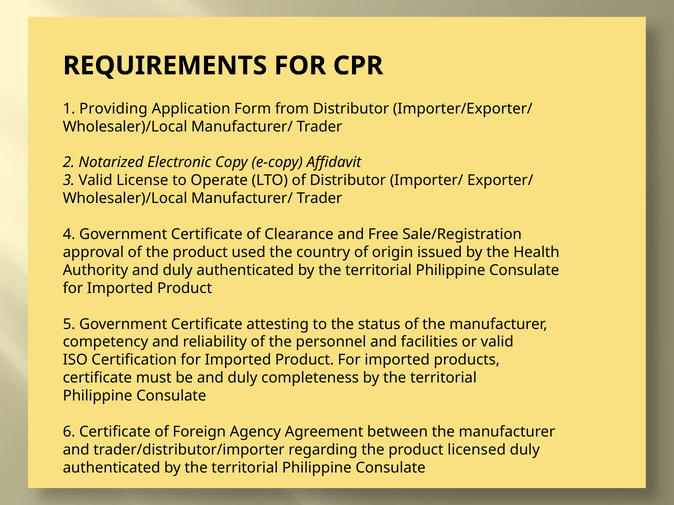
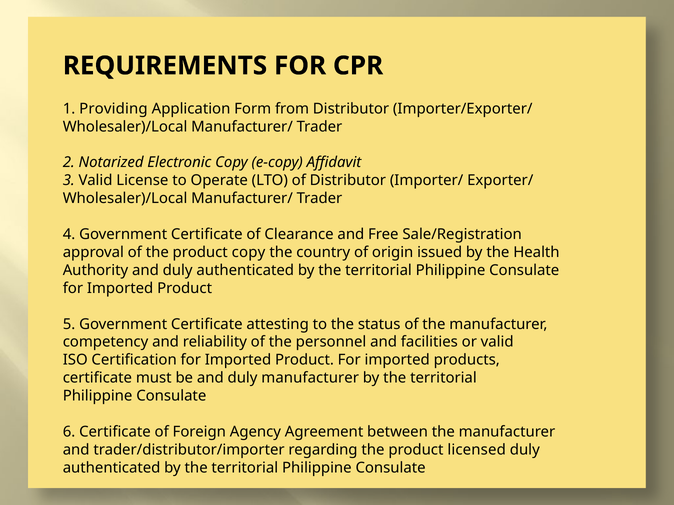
product used: used -> copy (249, 253)
duly completeness: completeness -> manufacturer (310, 378)
